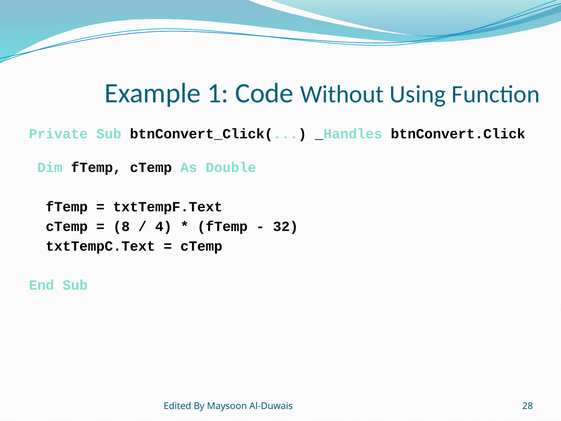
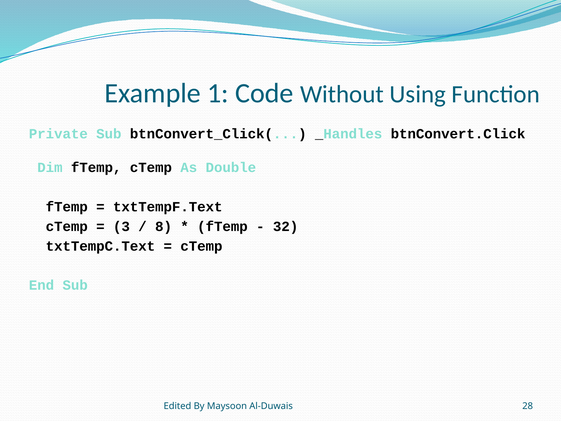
8: 8 -> 3 (121, 226)
4: 4 -> 8 (164, 226)
